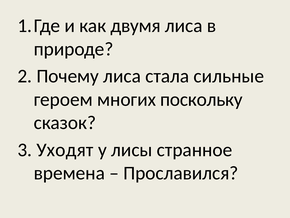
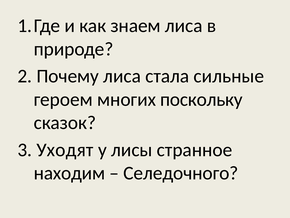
двумя: двумя -> знаем (136, 26)
времена: времена -> находим (69, 173)
Прославился: Прославился -> Селедочного (181, 173)
